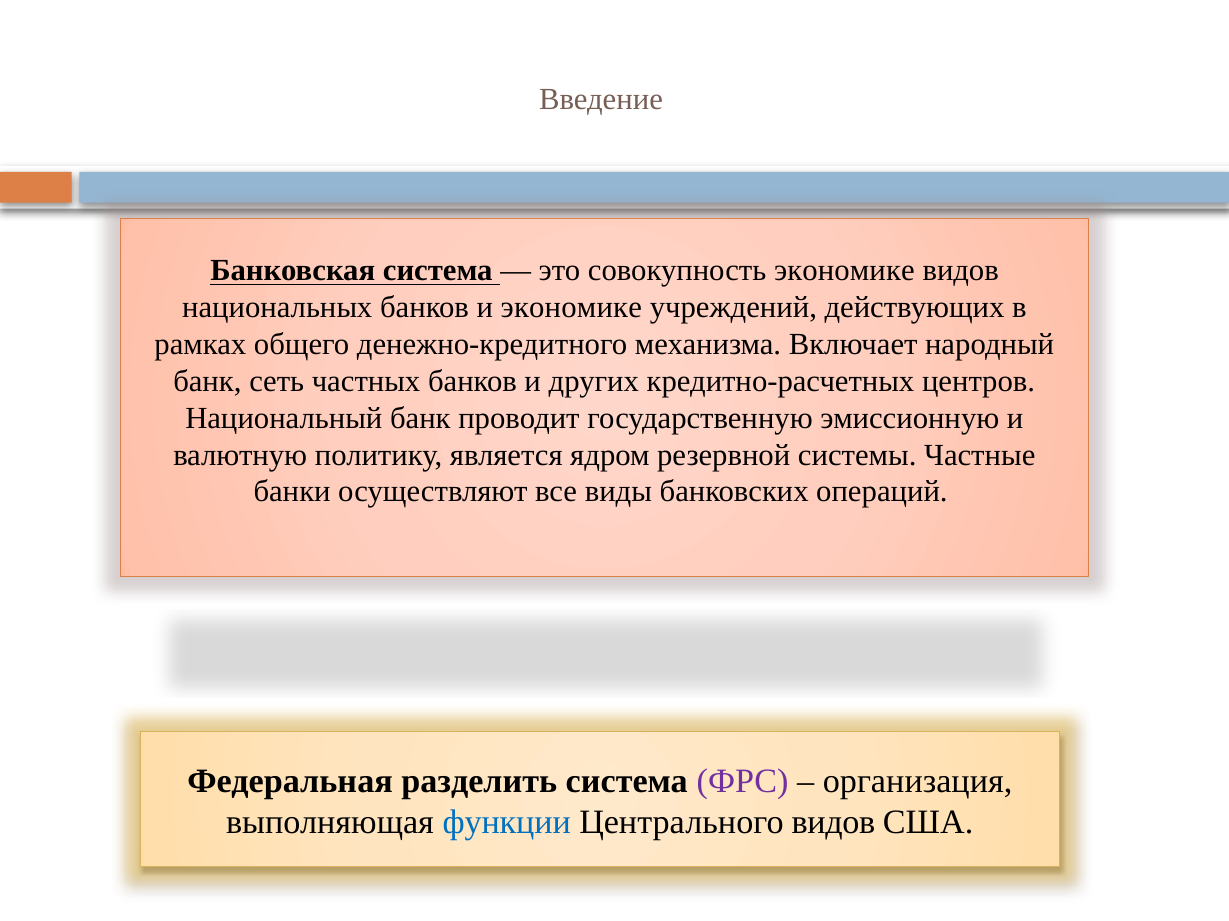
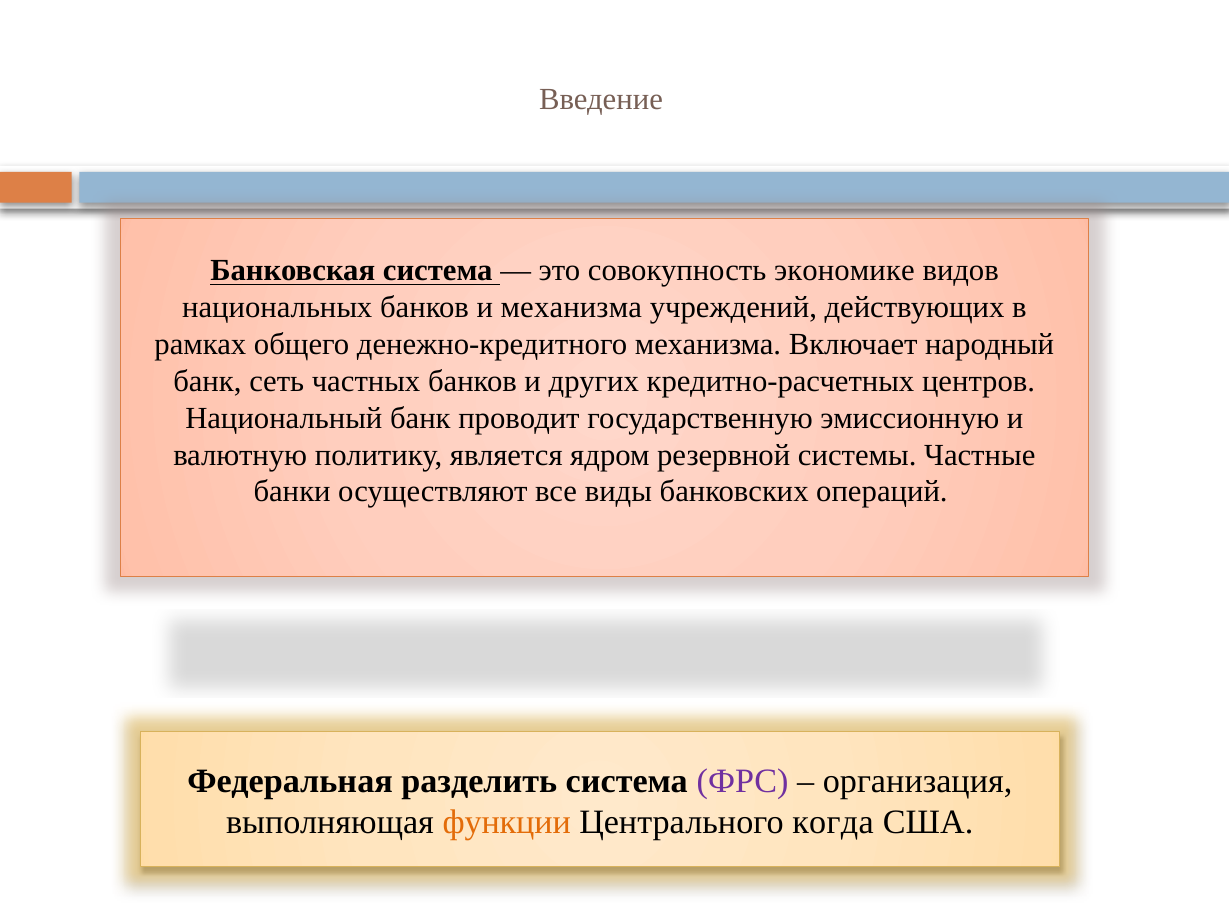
и экономике: экономике -> механизма (571, 308)
функции colour: blue -> orange (507, 822)
Центрального видов: видов -> когда (833, 822)
